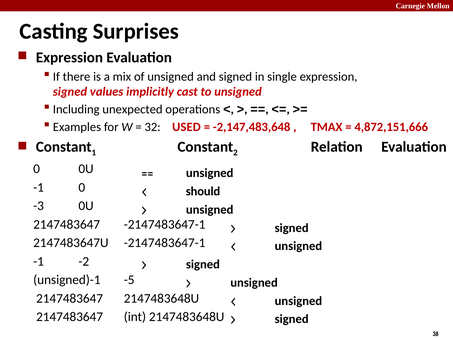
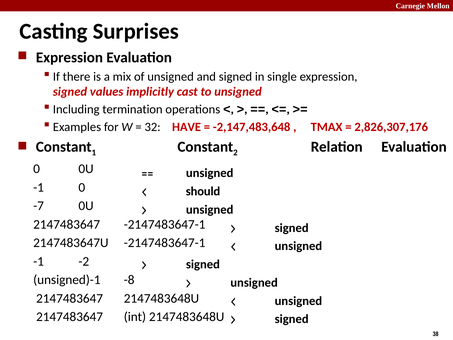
unexpected: unexpected -> termination (133, 109)
USED: USED -> HAVE (187, 127)
4,872,151,666: 4,872,151,666 -> 2,826,307,176 (391, 127)
-3: -3 -> -7 (39, 206)
-5: -5 -> -8 (129, 280)
